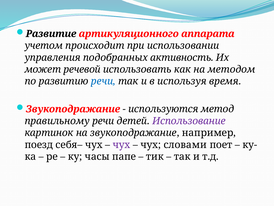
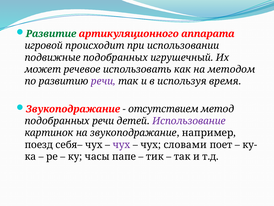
Развитие colour: black -> green (51, 34)
учетом: учетом -> игровой (44, 46)
управления: управления -> подвижные (53, 57)
активность: активность -> игрушечный (182, 57)
речевой: речевой -> речевое (82, 69)
речи colour: blue -> purple (103, 81)
используются: используются -> отсутствием (163, 109)
правильному: правильному -> подобранных (57, 121)
